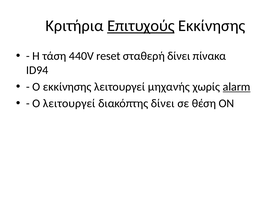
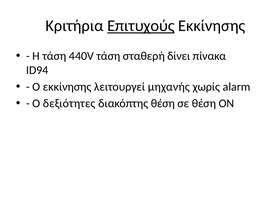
440V reset: reset -> τάση (108, 56)
alarm underline: present -> none (237, 87)
Ο λειτουργεί: λειτουργεί -> δεξιότητες (69, 103)
διακόπτης δίνει: δίνει -> θέση (163, 103)
